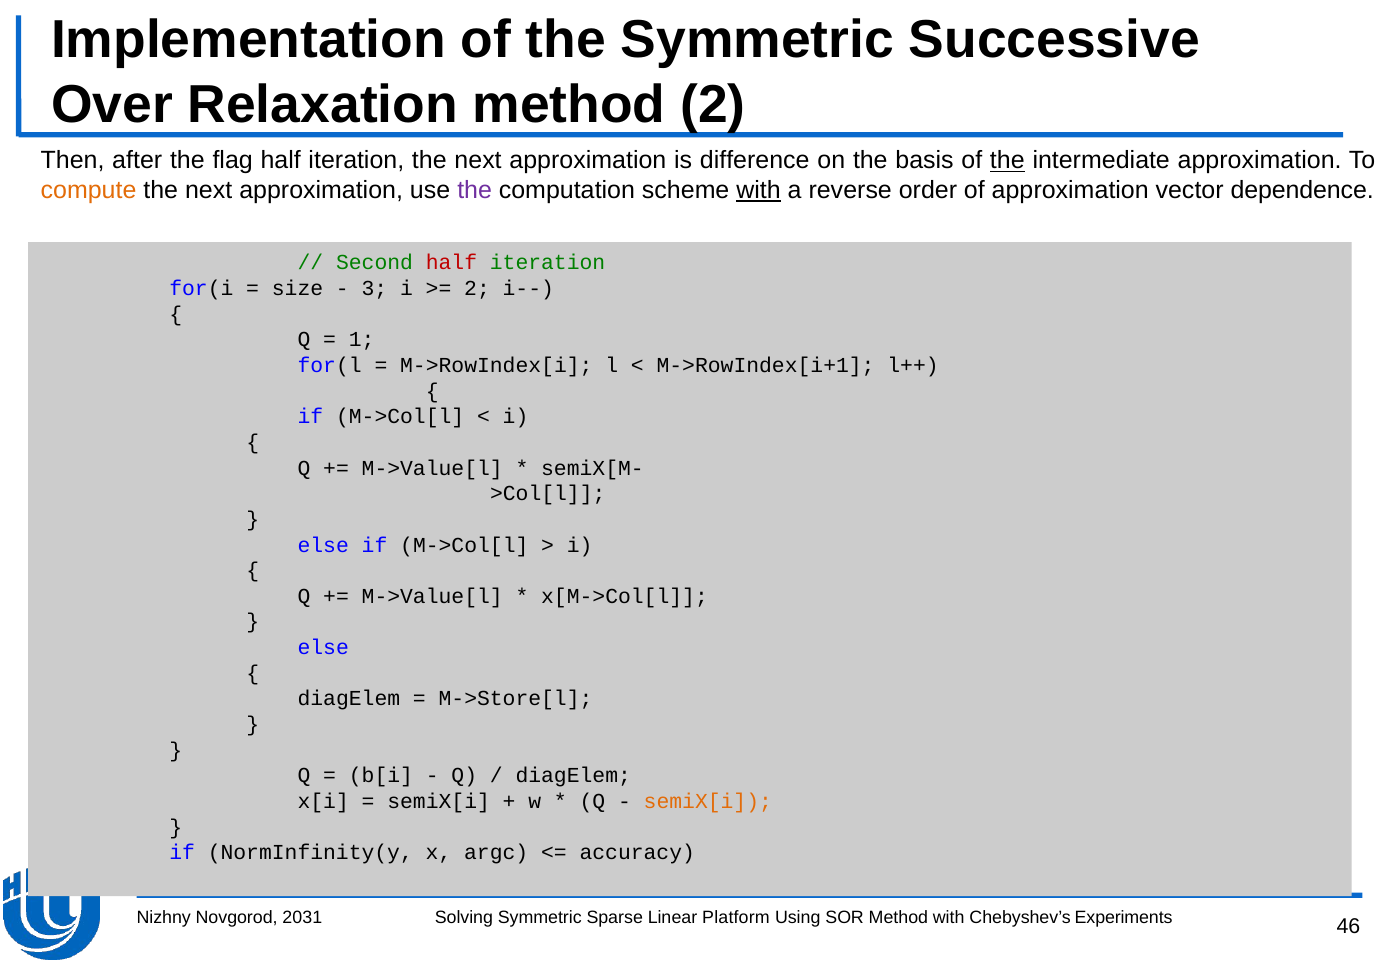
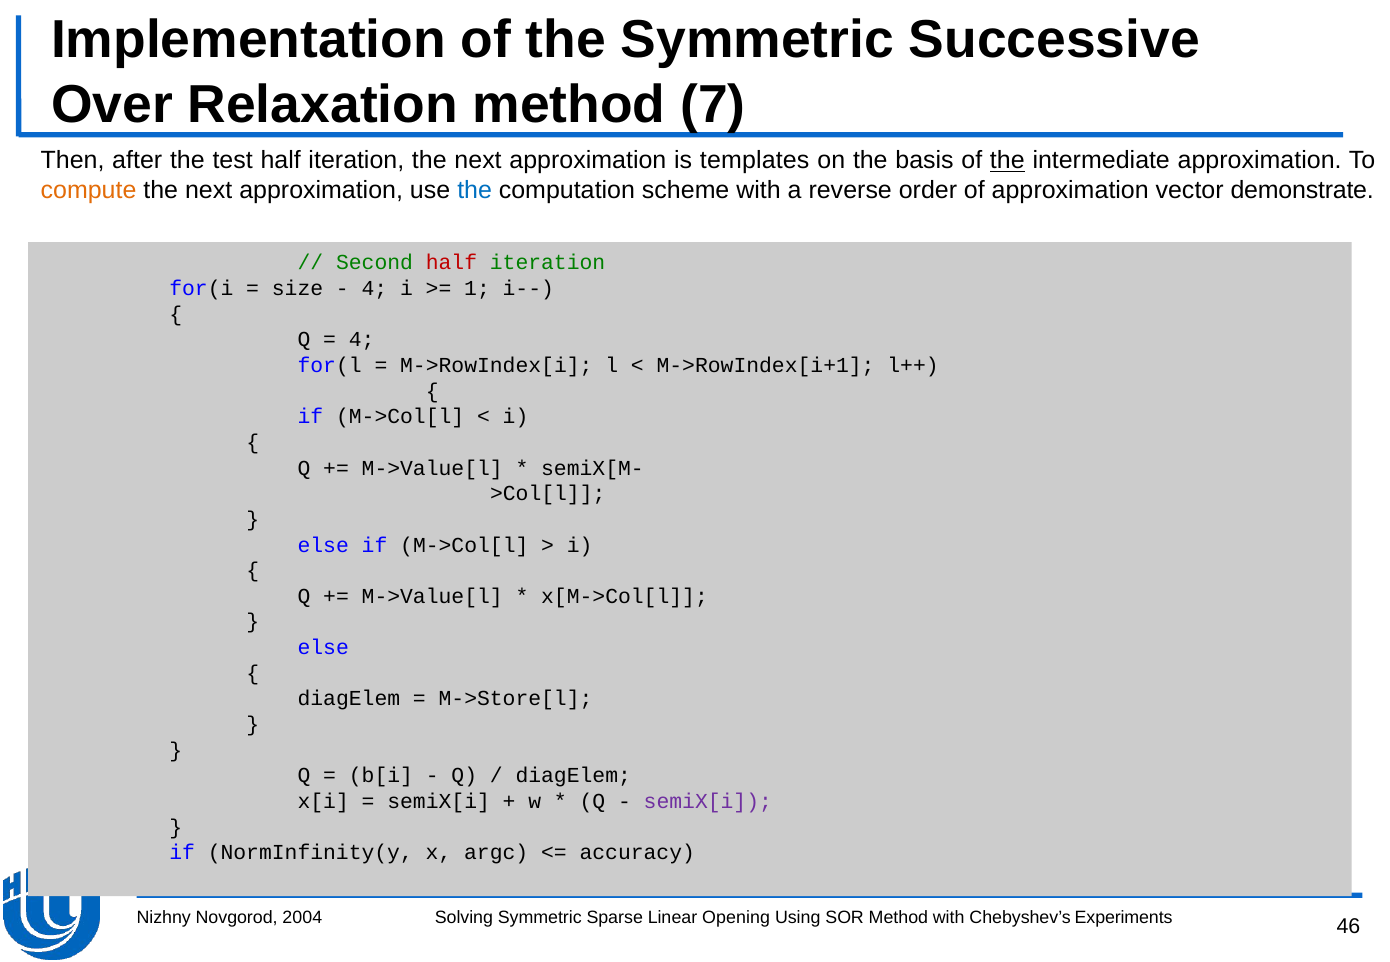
method 2: 2 -> 7 (713, 104)
flag: flag -> test (233, 161)
difference: difference -> templates (755, 161)
the colour: purple -> blue (475, 191)
with underline: present -> none (759, 191)
dependence: dependence -> demonstrate (1302, 191)
3: 3 -> 4 (374, 289)
2: 2 -> 1 (477, 289)
1: 1 -> 4 (362, 340)
semiX[i colour: orange -> purple (708, 802)
2031: 2031 -> 2004 (302, 918)
Platform: Platform -> Opening (736, 918)
